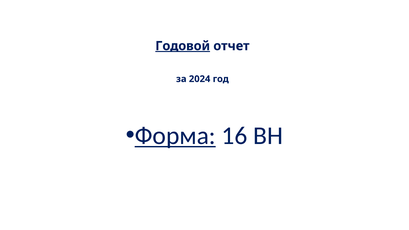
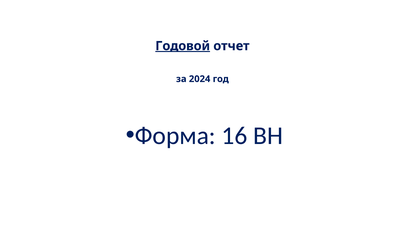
Форма underline: present -> none (175, 136)
